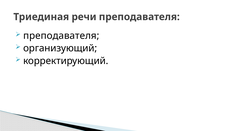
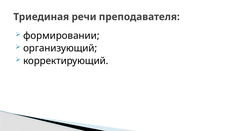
преподавателя: преподавателя -> формировании (61, 36)
